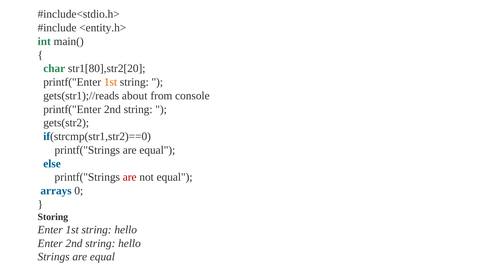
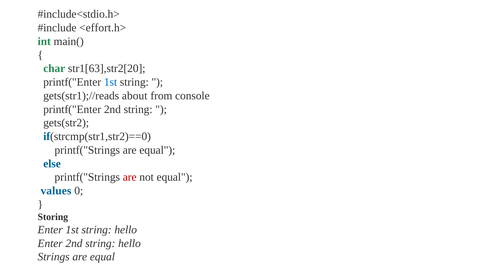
<entity.h>: <entity.h> -> <effort.h> (103, 28)
str1[80],str2[20: str1[80],str2[20 -> str1[63],str2[20 (107, 69)
1st colour: orange -> blue (111, 82)
arrays: arrays -> values (56, 191)
